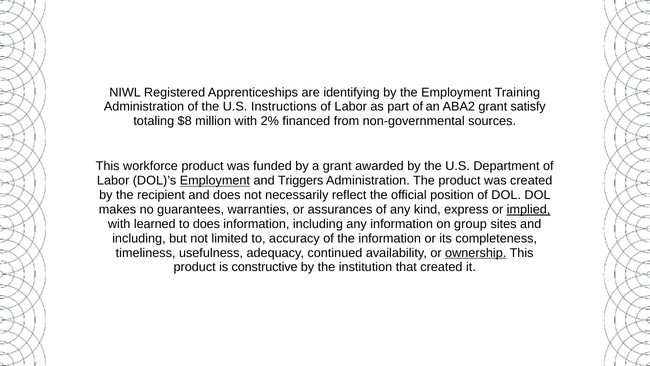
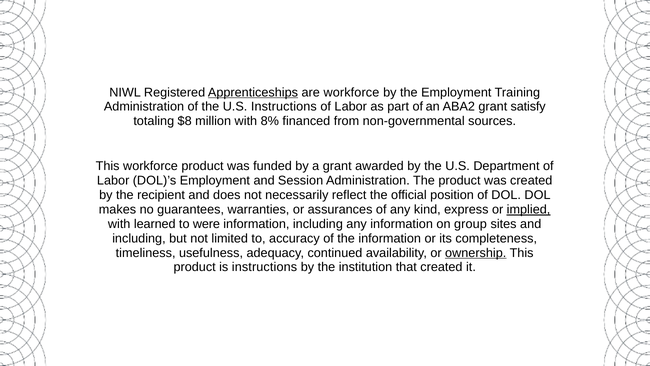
Apprenticeships underline: none -> present (253, 92)
are identifying: identifying -> workforce (351, 92)
2%: 2% -> 8% (270, 121)
Employment underline: present -> none (215, 181)
Triggers: Triggers -> Session (301, 181)
to does: does -> were (206, 224)
is constructive: constructive -> instructions (264, 267)
